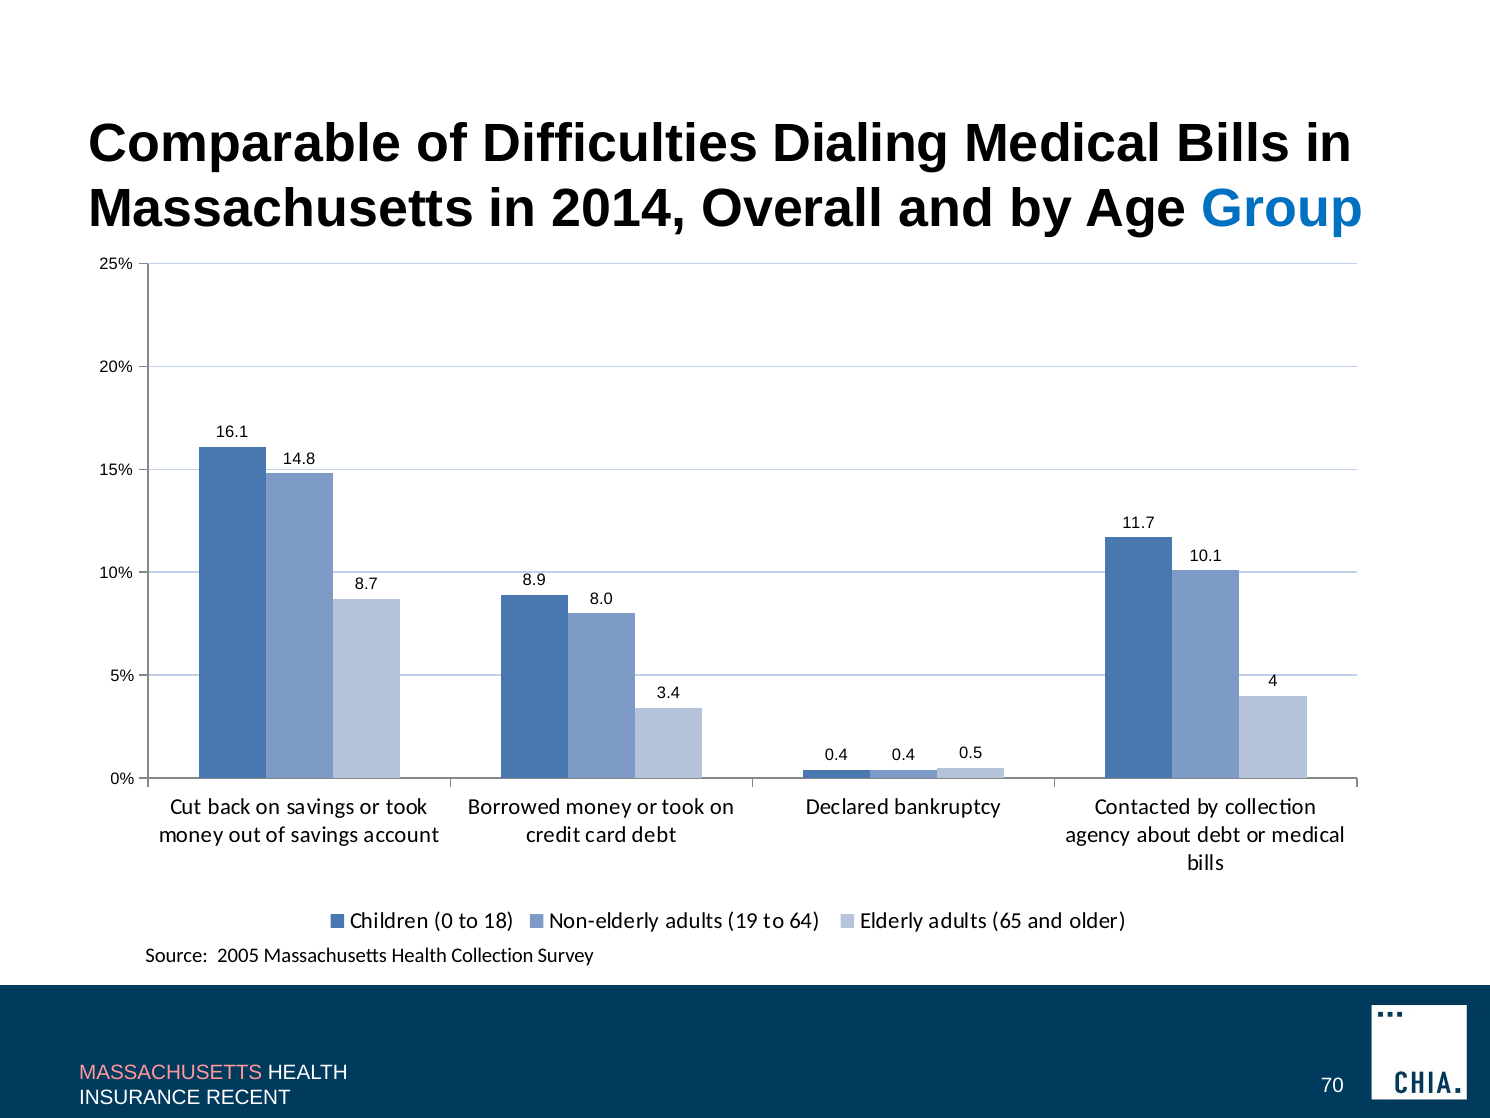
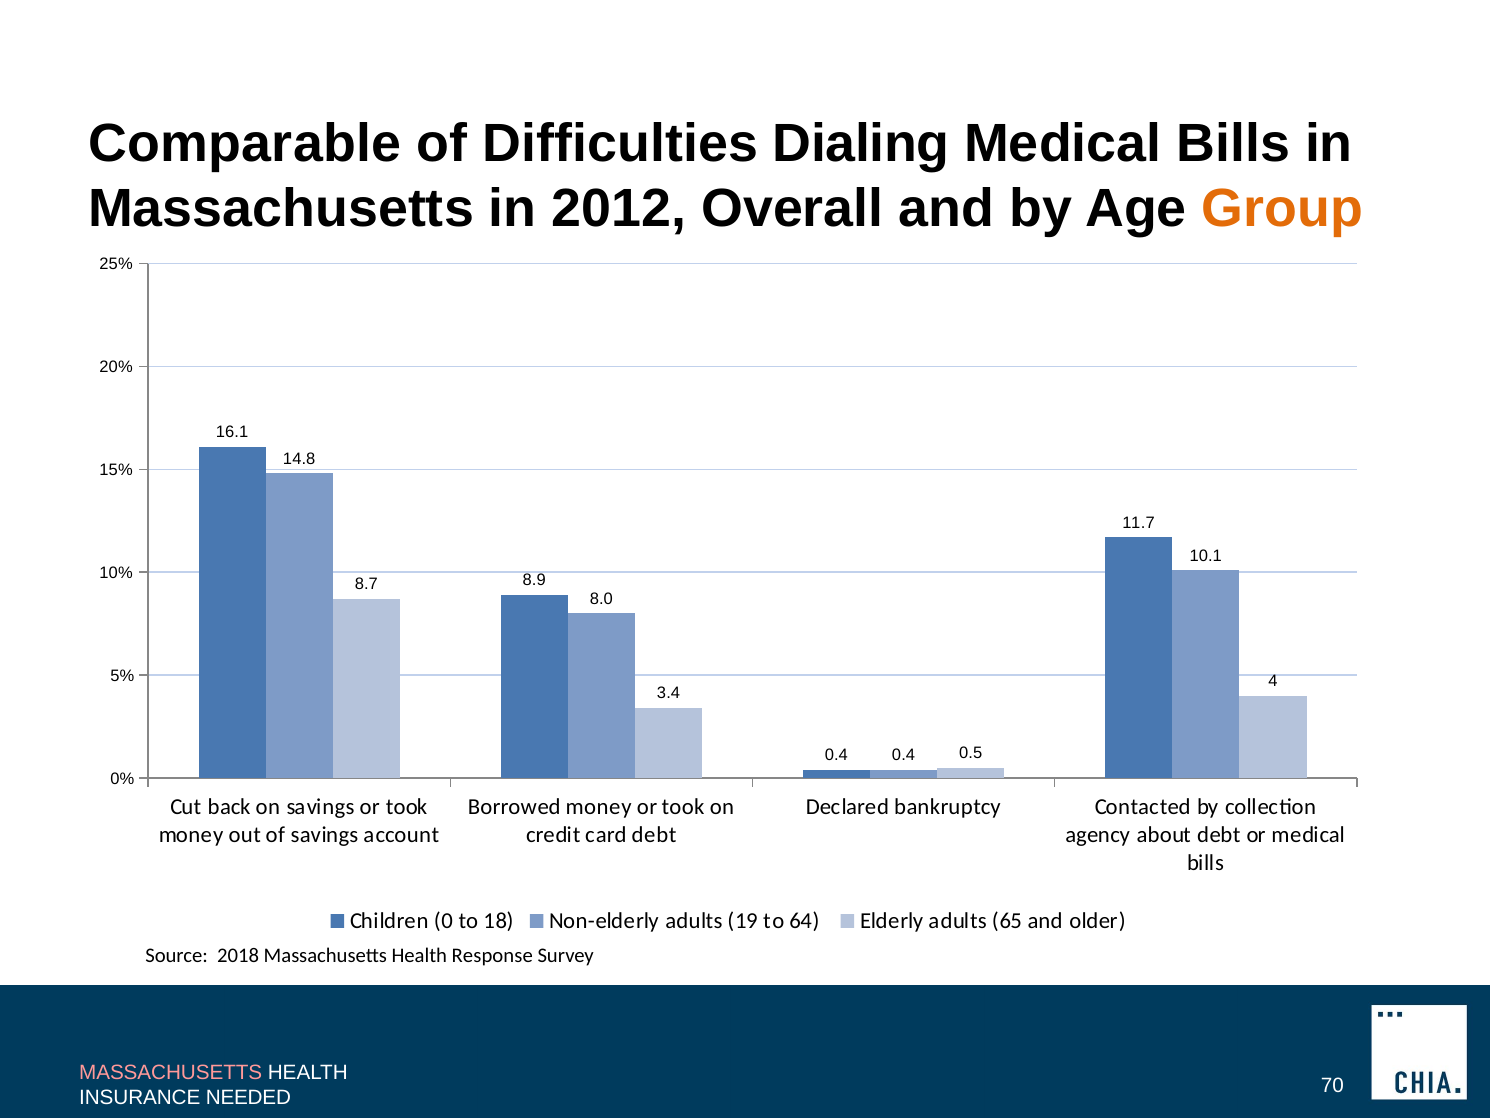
2014: 2014 -> 2012 (619, 208)
Group colour: blue -> orange (1282, 208)
2005: 2005 -> 2018 (238, 955)
Health Collection: Collection -> Response (492, 955)
RECENT: RECENT -> NEEDED (248, 1097)
